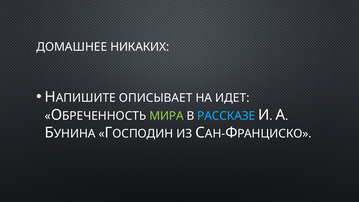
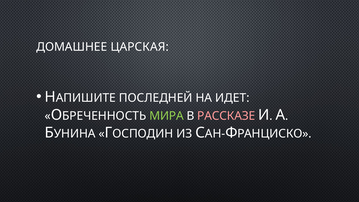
НИКАКИХ: НИКАКИХ -> ЦАРСКАЯ (140, 47)
ОПИСЫВАЕТ: ОПИСЫВАЕТ -> ПОСЛЕДНЕЙ (156, 98)
РАССКАЗЕ colour: light blue -> pink (226, 116)
